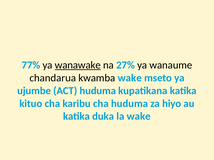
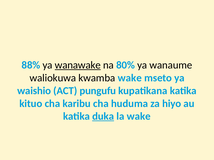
77%: 77% -> 88% (31, 65)
27%: 27% -> 80% (126, 65)
chandarua: chandarua -> waliokuwa (53, 78)
ujumbe: ujumbe -> waishio (34, 91)
ACT huduma: huduma -> pungufu (98, 91)
duka underline: none -> present (103, 117)
